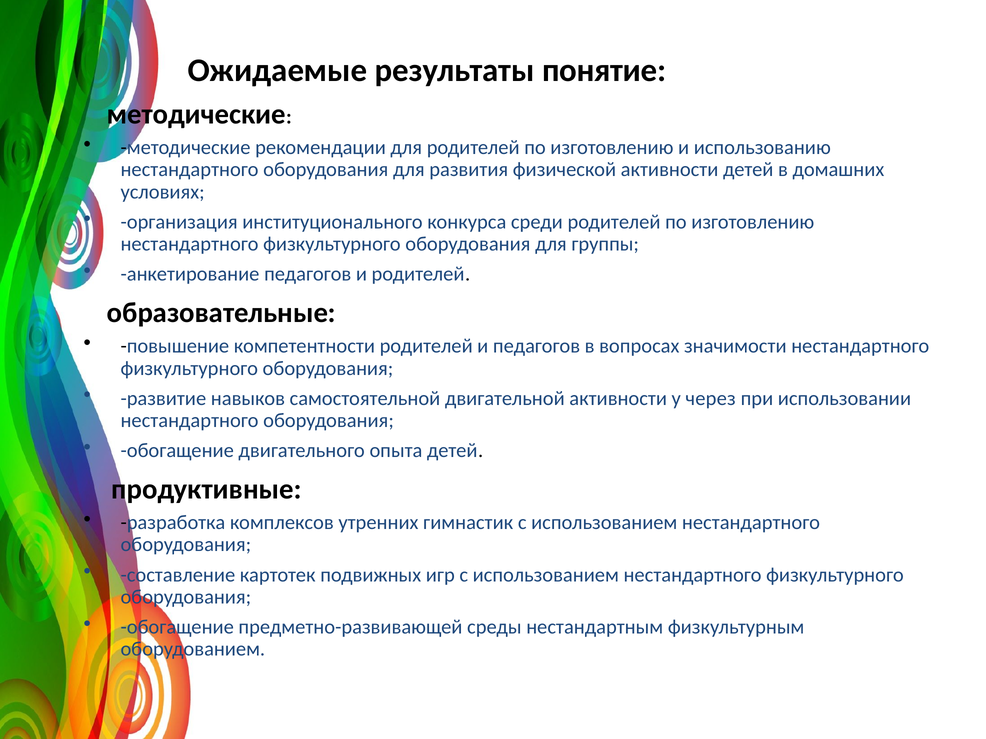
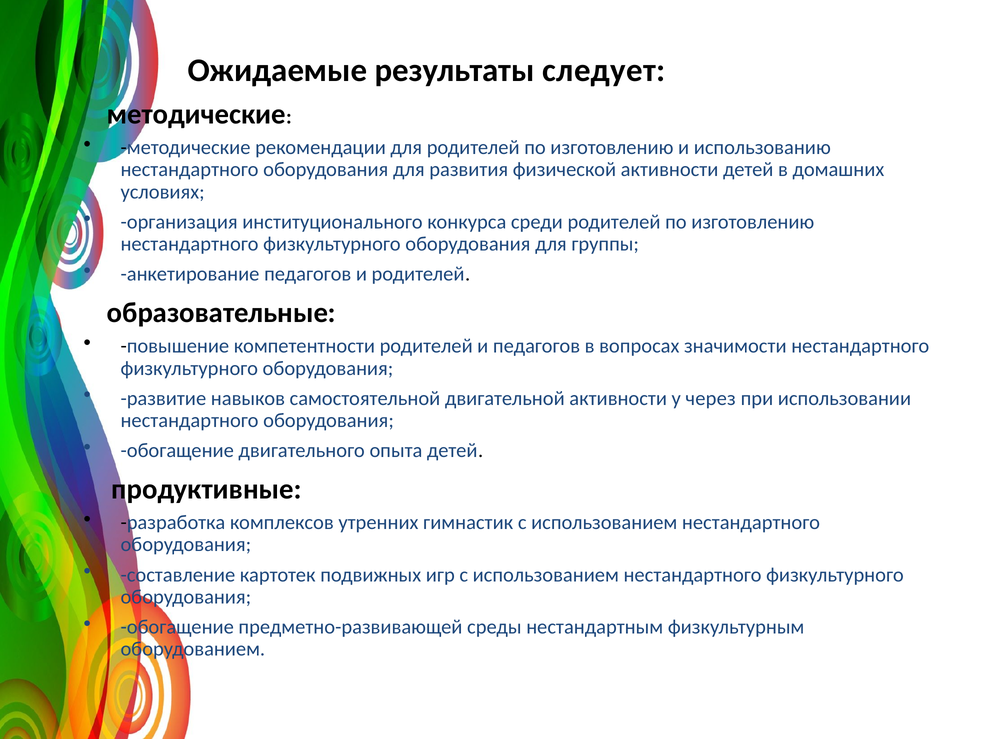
понятие: понятие -> следует (604, 71)
